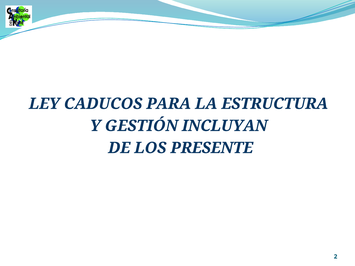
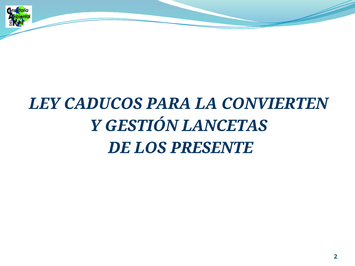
ESTRUCTURA: ESTRUCTURA -> CONVIERTEN (275, 104)
INCLUYAN: INCLUYAN -> LANCETAS (225, 126)
